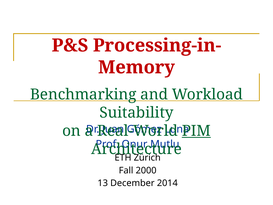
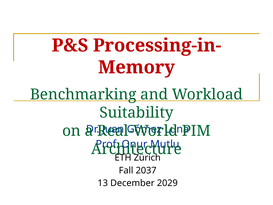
PIM underline: present -> none (196, 131)
2000: 2000 -> 2037 (146, 170)
2014: 2014 -> 2029 (167, 183)
